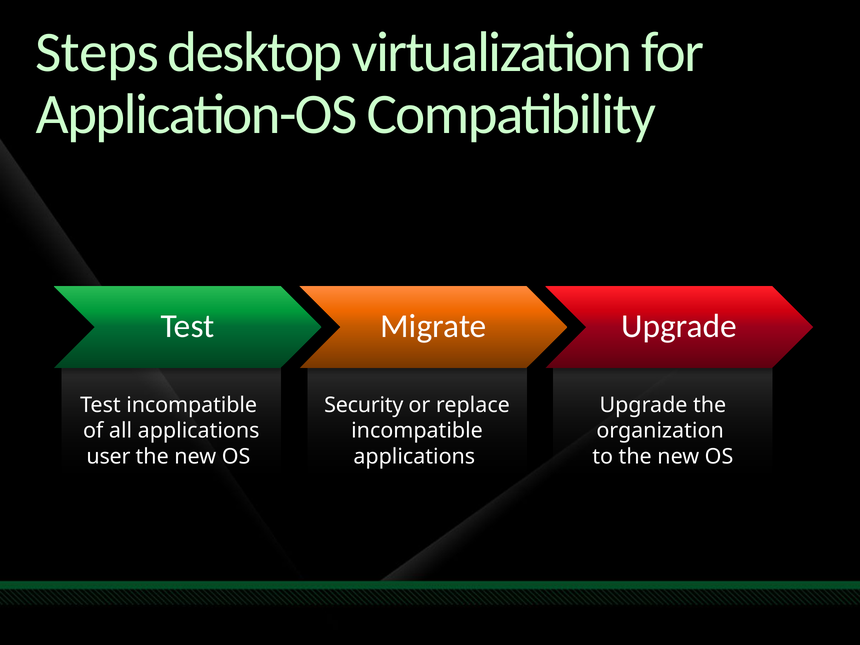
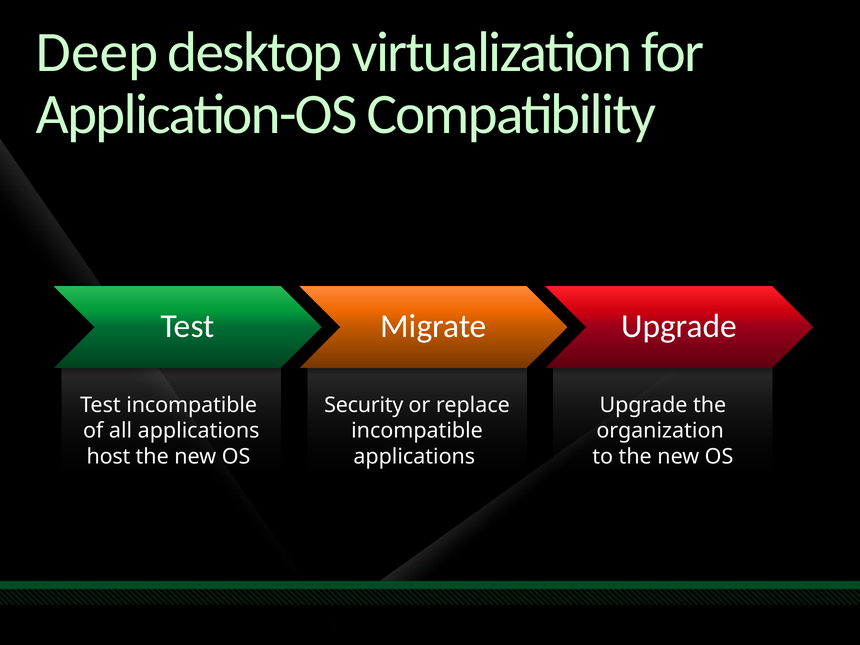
Steps: Steps -> Deep (97, 52)
user: user -> host (108, 457)
